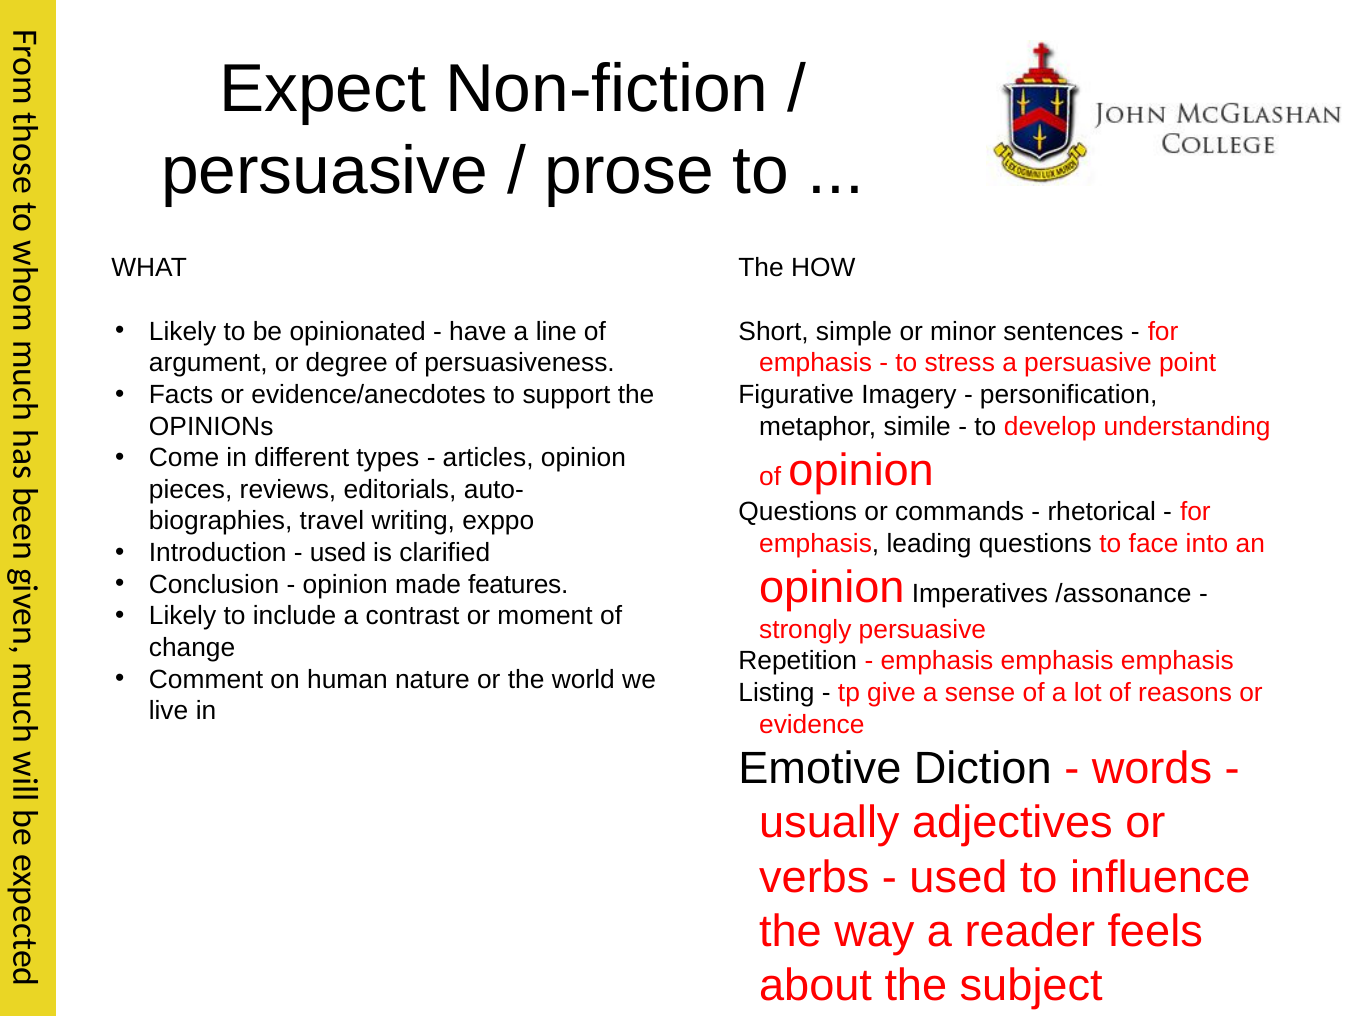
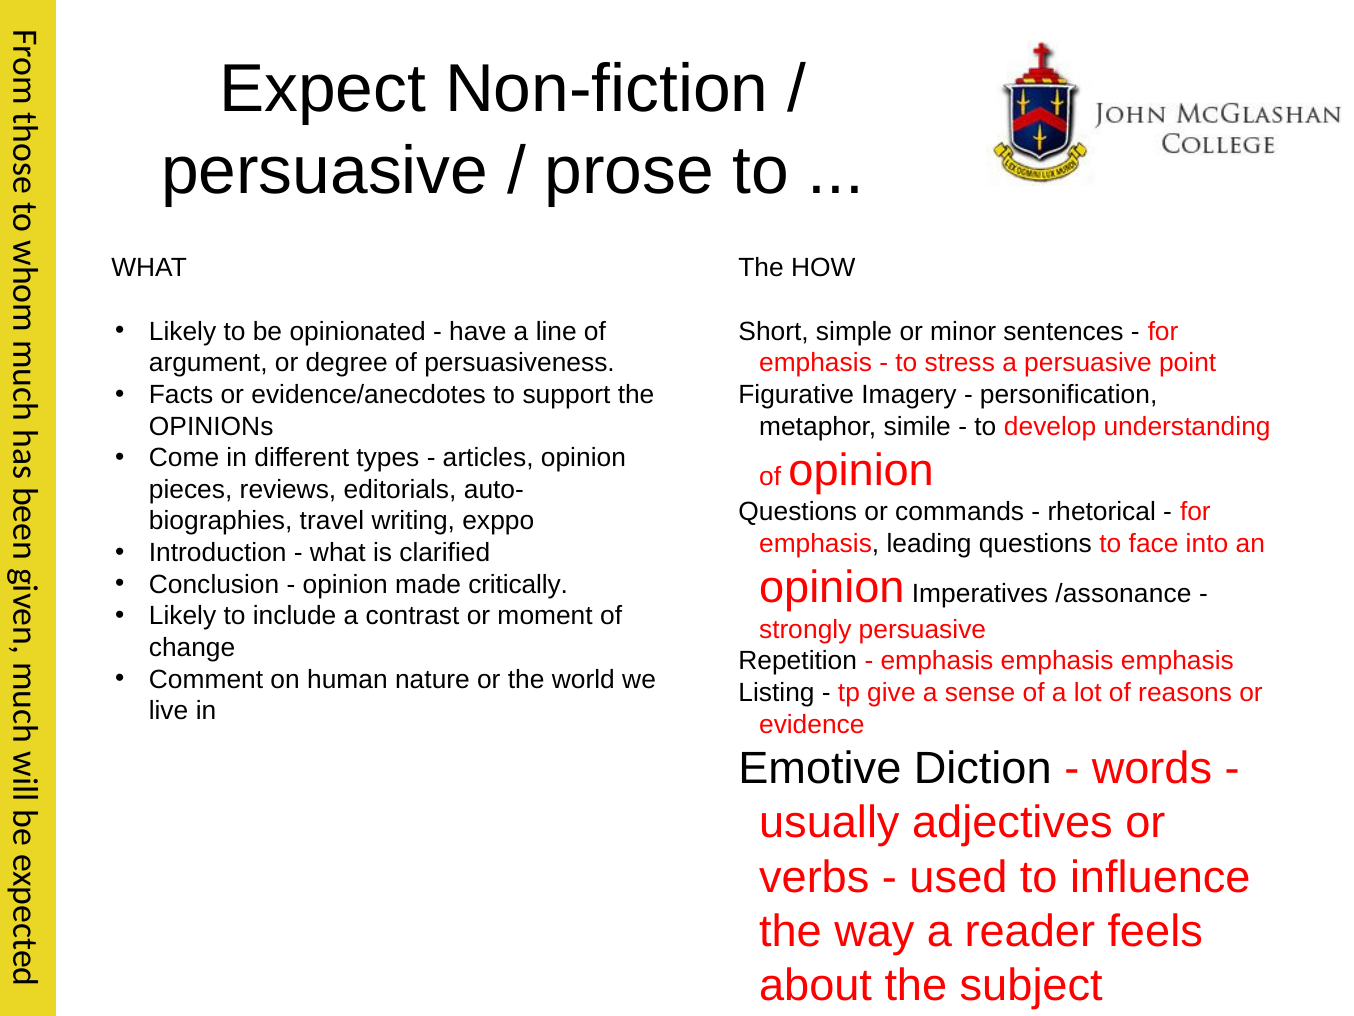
used: used -> what (338, 553)
features: features -> critically (518, 584)
